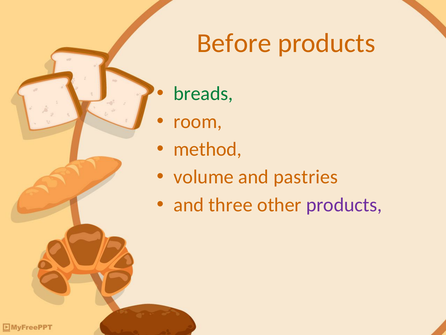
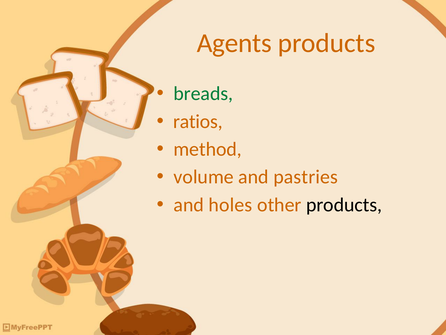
Before: Before -> Agents (234, 43)
room: room -> ratios (198, 121)
three: three -> holes (230, 205)
products colour: purple -> black (344, 205)
